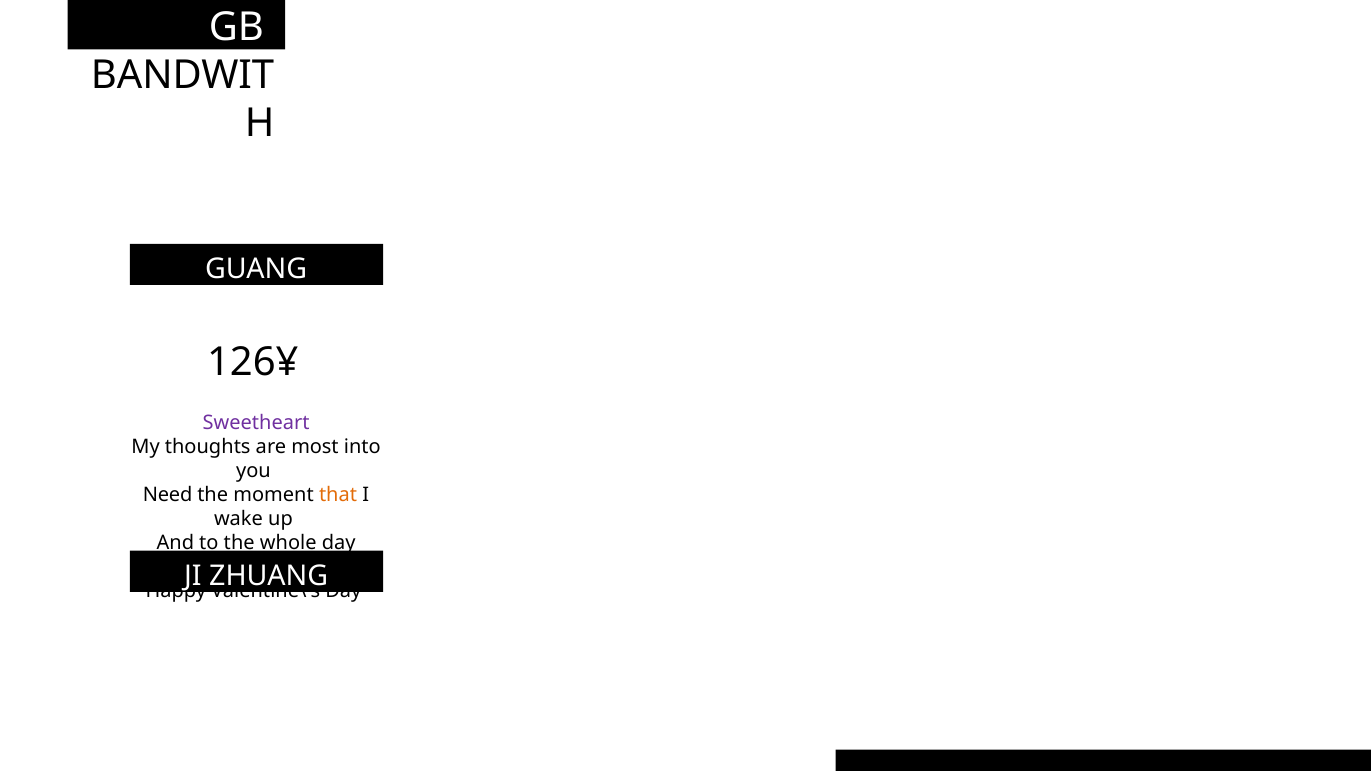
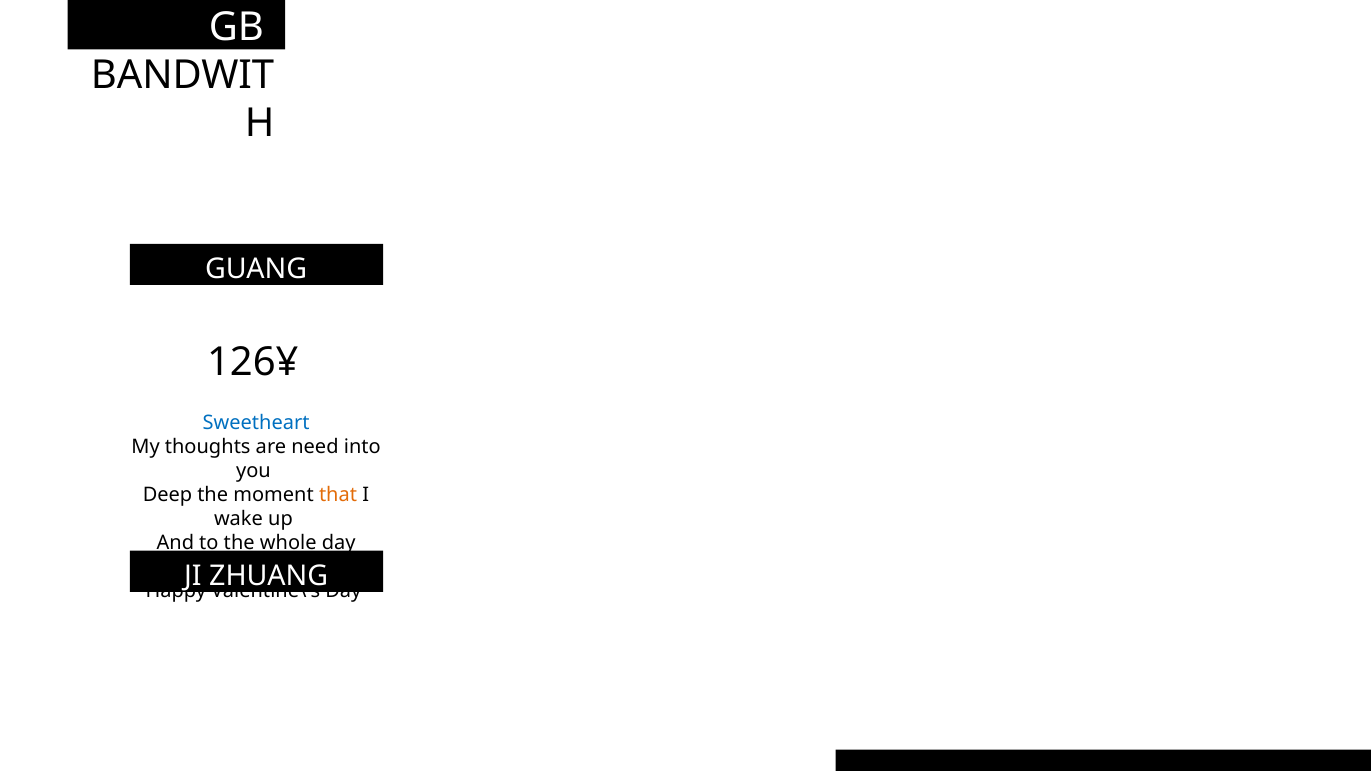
Sweetheart colour: purple -> blue (256, 423)
most: most -> need (315, 447)
Need: Need -> Deep (168, 495)
